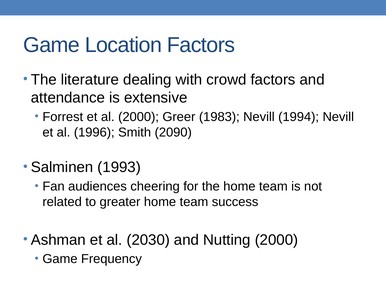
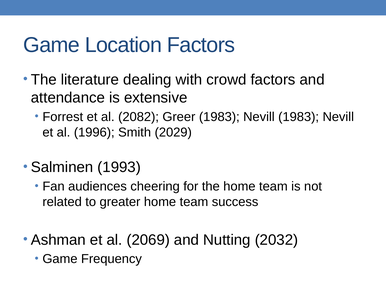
al 2000: 2000 -> 2082 (139, 117)
Nevill 1994: 1994 -> 1983 (299, 117)
2090: 2090 -> 2029 (173, 132)
2030: 2030 -> 2069 (148, 239)
Nutting 2000: 2000 -> 2032 (276, 239)
